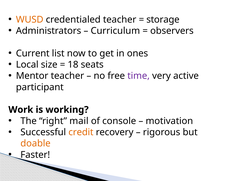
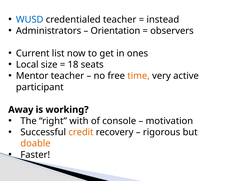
WUSD colour: orange -> blue (30, 20)
storage: storage -> instead (163, 20)
Curriculum: Curriculum -> Orientation (115, 31)
time colour: purple -> orange (139, 76)
Work: Work -> Away (21, 110)
mail: mail -> with (79, 121)
